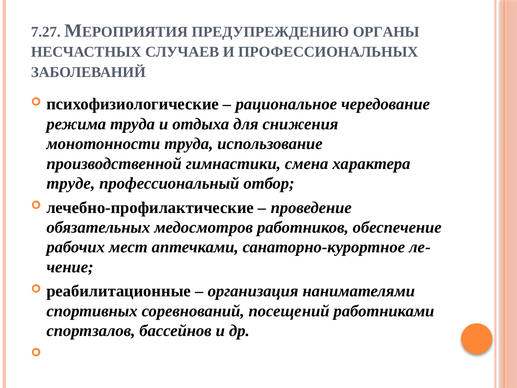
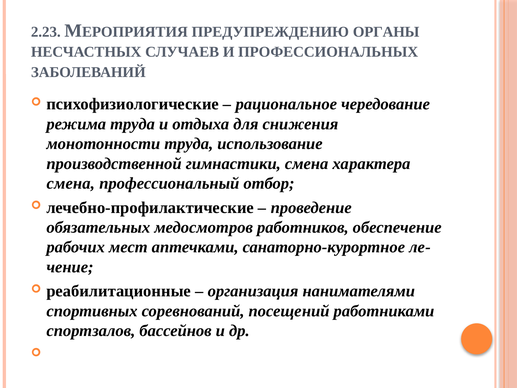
7.27: 7.27 -> 2.23 (46, 32)
труде: труде -> смена (71, 183)
